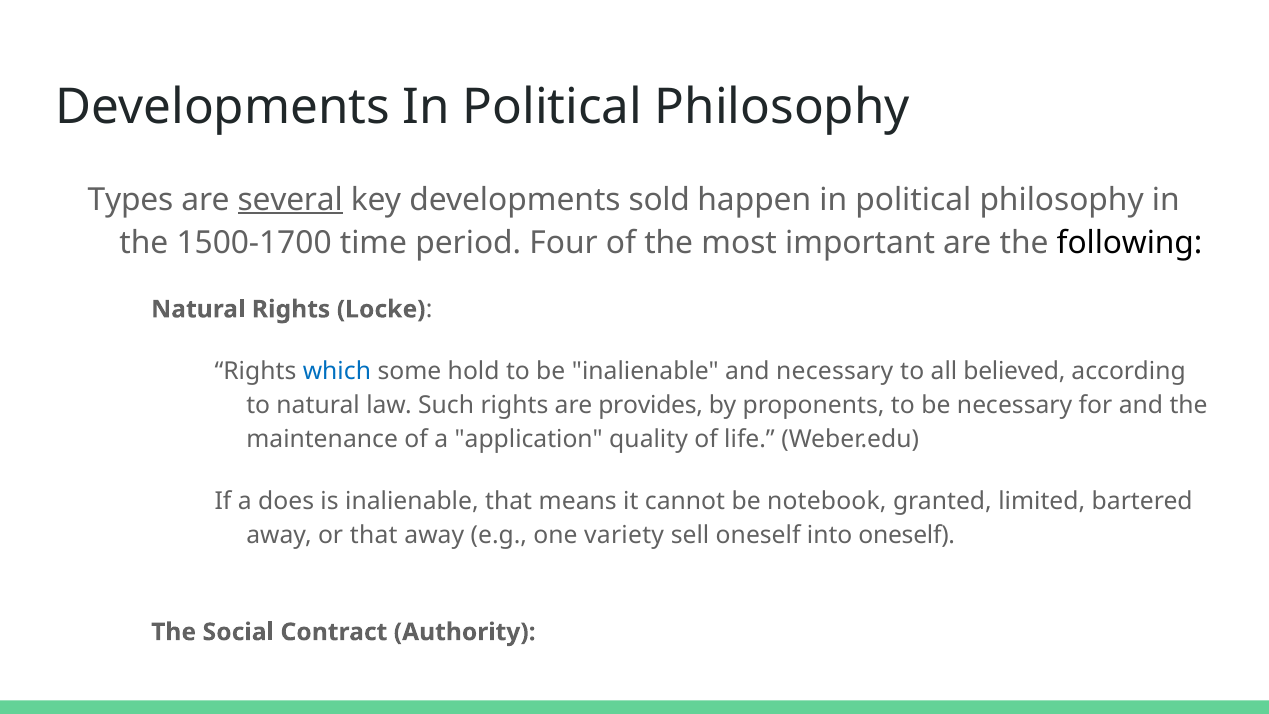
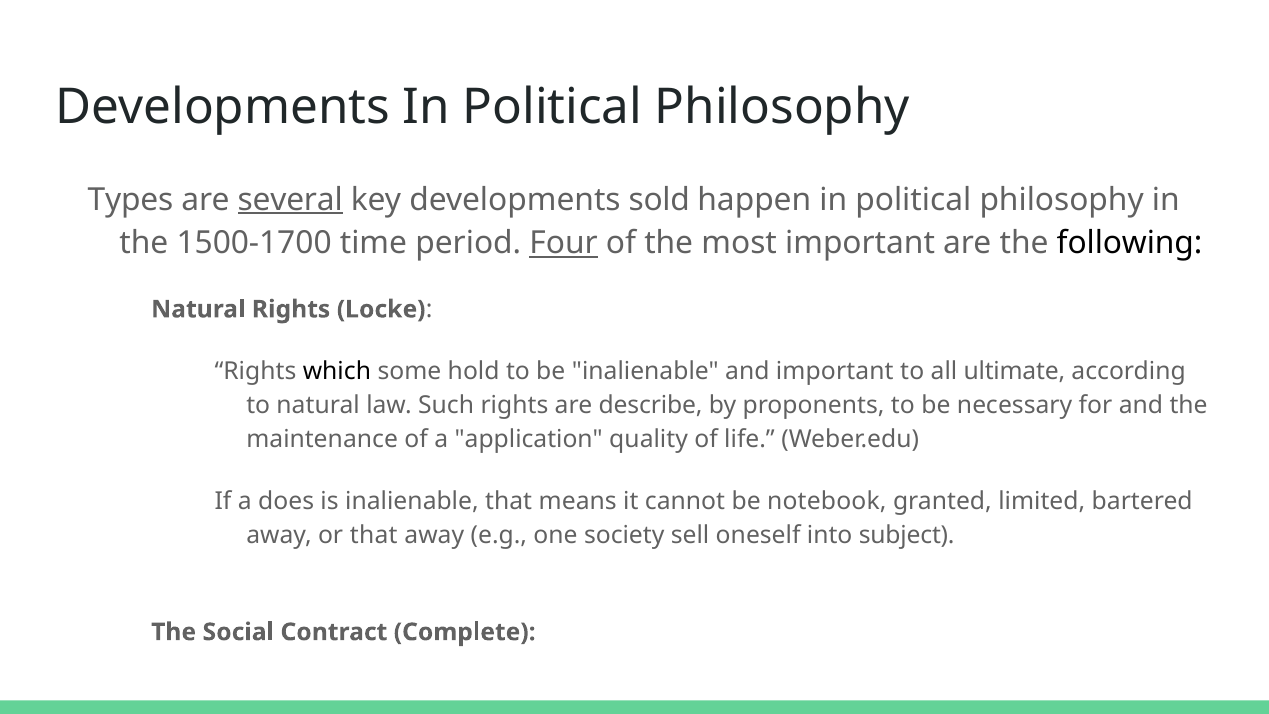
Four underline: none -> present (564, 243)
which colour: blue -> black (337, 371)
and necessary: necessary -> important (835, 371)
believed: believed -> ultimate (1014, 371)
provides: provides -> describe (651, 405)
variety: variety -> society (624, 536)
into oneself: oneself -> subject (907, 536)
Authority: Authority -> Complete (465, 632)
